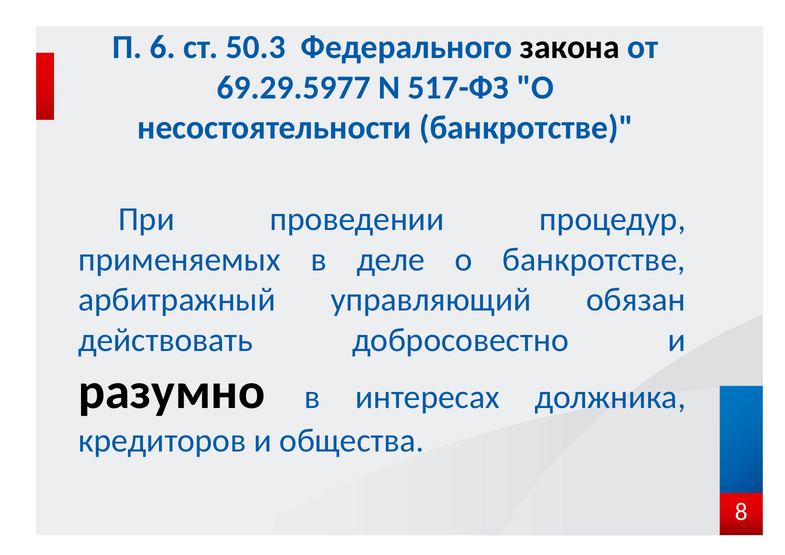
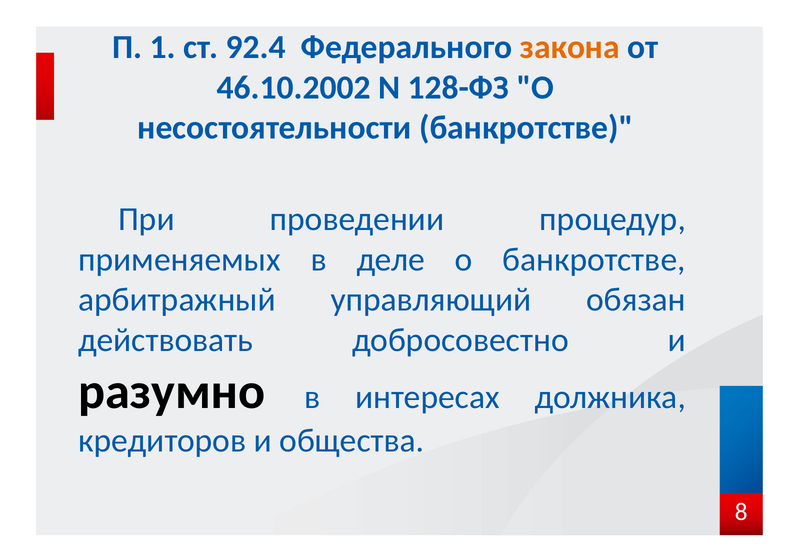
6: 6 -> 1 (163, 47)
50.3: 50.3 -> 92.4 (256, 47)
закона colour: black -> orange (570, 47)
69.29.5977: 69.29.5977 -> 46.10.2002 (294, 88)
517-ФЗ: 517-ФЗ -> 128-ФЗ (458, 88)
